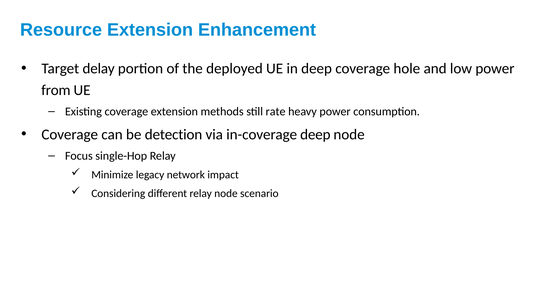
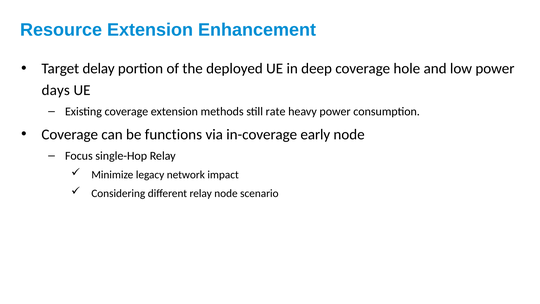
from: from -> days (56, 90)
detection: detection -> functions (173, 134)
in-coverage deep: deep -> early (315, 134)
